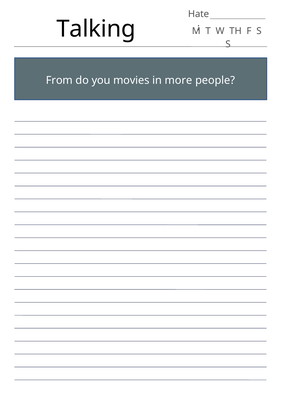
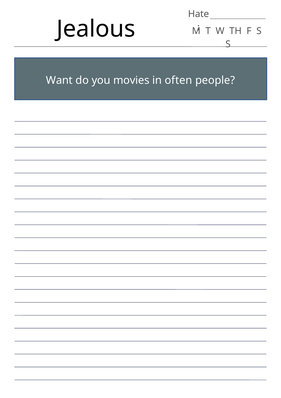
Talking: Talking -> Jealous (96, 29)
From: From -> Want (59, 80)
more: more -> often (178, 80)
